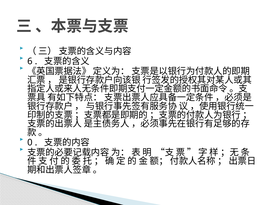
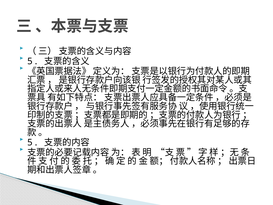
6: 6 -> 5 (30, 61)
0: 0 -> 5 (30, 142)
